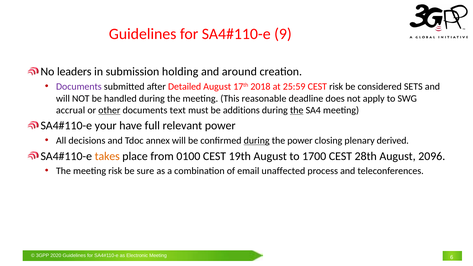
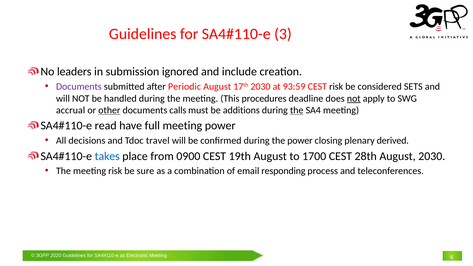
9: 9 -> 3 (283, 34)
holding: holding -> ignored (180, 72)
around: around -> include (239, 72)
Detailed: Detailed -> Periodic (185, 87)
17th 2018: 2018 -> 2030 (260, 87)
25:59: 25:59 -> 93:59 (294, 87)
reasonable: reasonable -> procedures (264, 98)
not underline: none -> present (354, 98)
text: text -> calls (178, 110)
your: your -> read (106, 126)
full relevant: relevant -> meeting (182, 126)
annex: annex -> travel (158, 141)
during underline: present -> none (257, 141)
takes colour: orange -> blue (107, 156)
0100: 0100 -> 0900 (188, 156)
August 2096: 2096 -> 2030 (432, 156)
unaffected: unaffected -> responding (283, 171)
